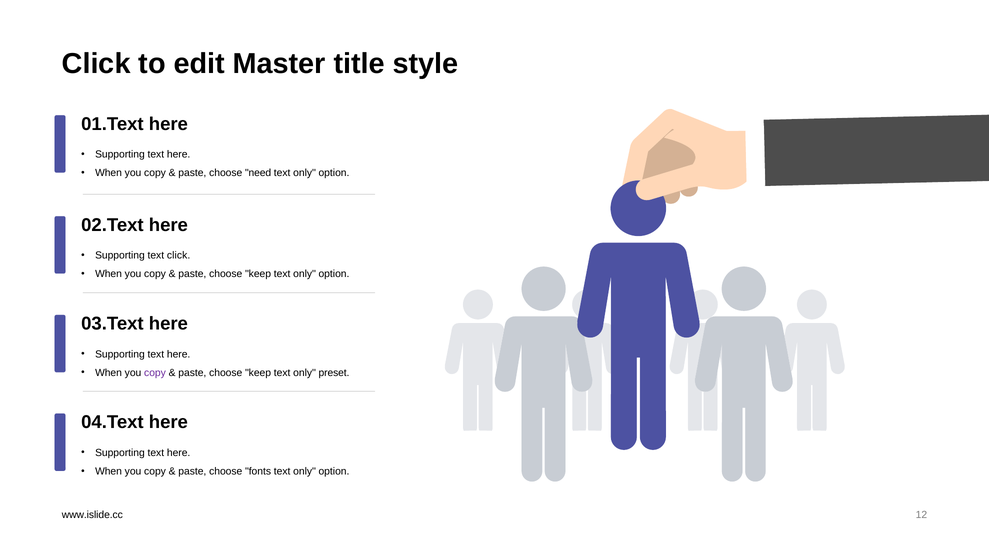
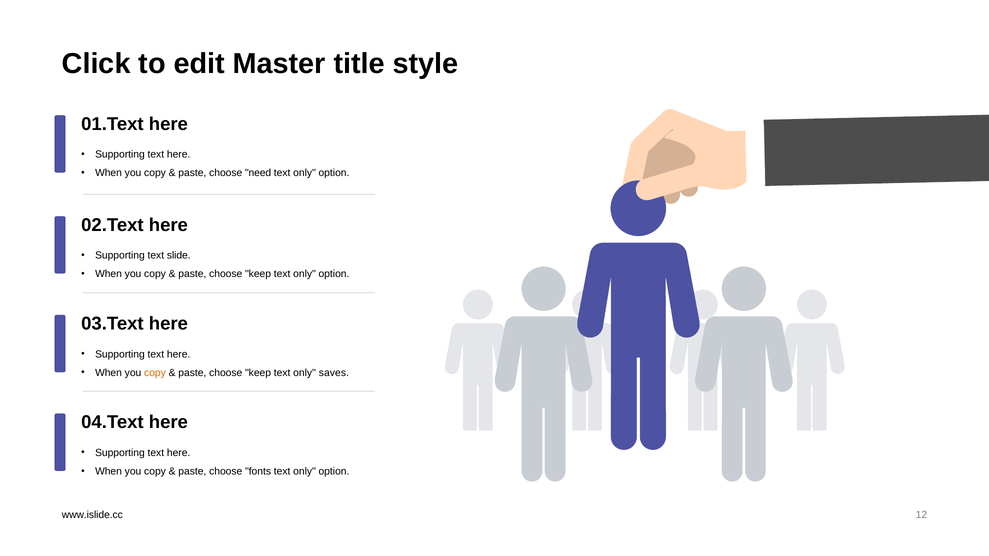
text click: click -> slide (179, 256)
copy colour: purple -> orange (155, 373)
preset: preset -> saves (334, 373)
